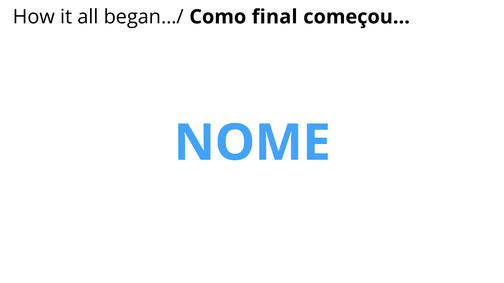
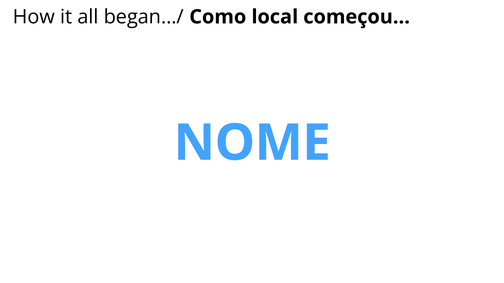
final: final -> local (275, 17)
